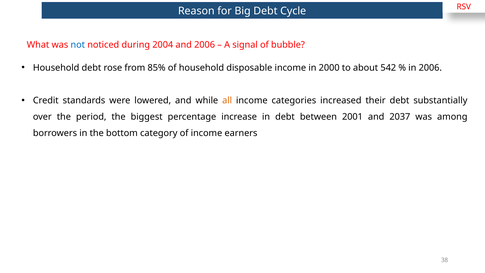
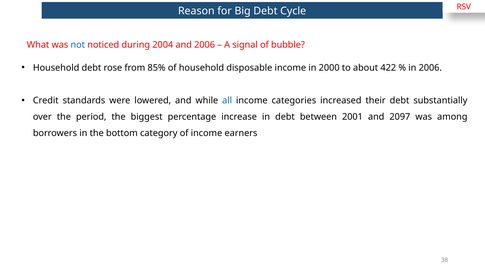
542: 542 -> 422 (388, 68)
all colour: orange -> blue (227, 100)
2037: 2037 -> 2097 (400, 117)
